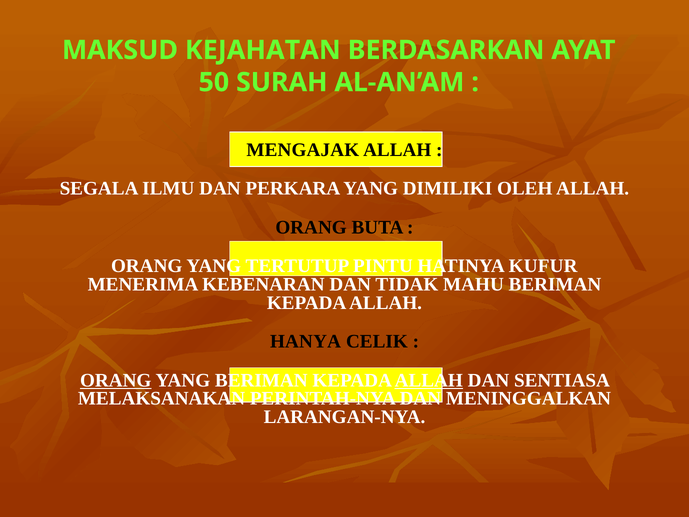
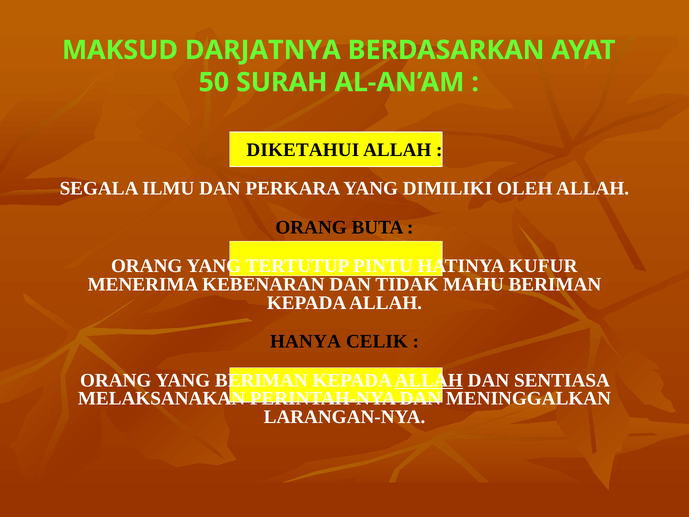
KEJAHATAN: KEJAHATAN -> DARJATNYA (263, 50)
MENGAJAK: MENGAJAK -> DIKETAHUI (303, 150)
ORANG underline: present -> none (116, 380)
